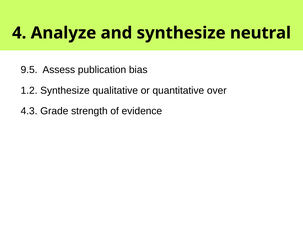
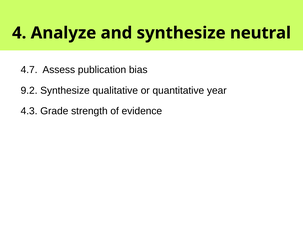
9.5: 9.5 -> 4.7 (29, 70)
1.2: 1.2 -> 9.2 (29, 91)
over: over -> year (217, 91)
